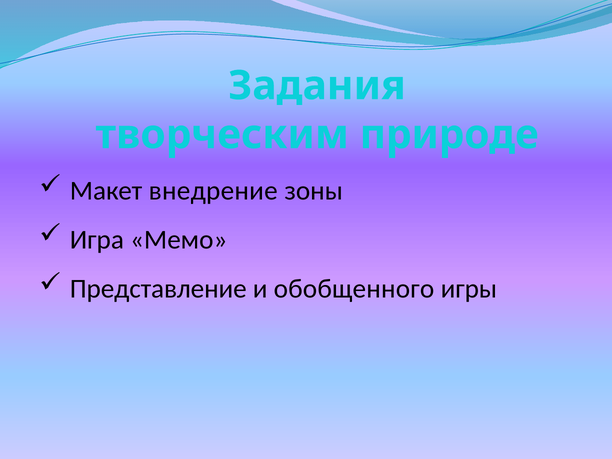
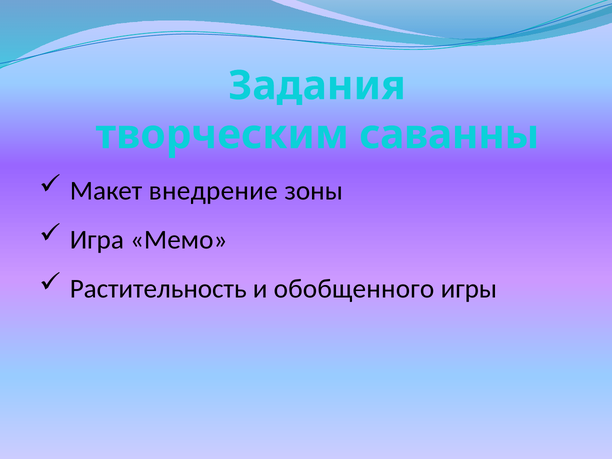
природе: природе -> саванны (449, 135)
Представление: Представление -> Растительность (158, 289)
